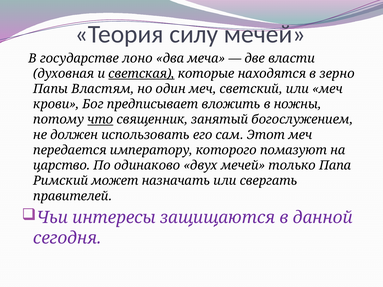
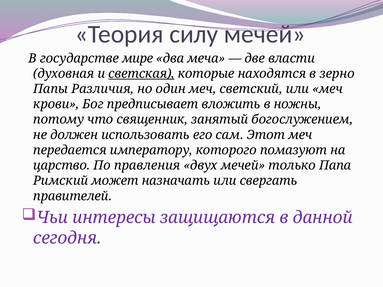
лоно: лоно -> мире (138, 58)
Властям: Властям -> Различия (103, 89)
что underline: present -> none (100, 120)
одинаково: одинаково -> правления (147, 166)
